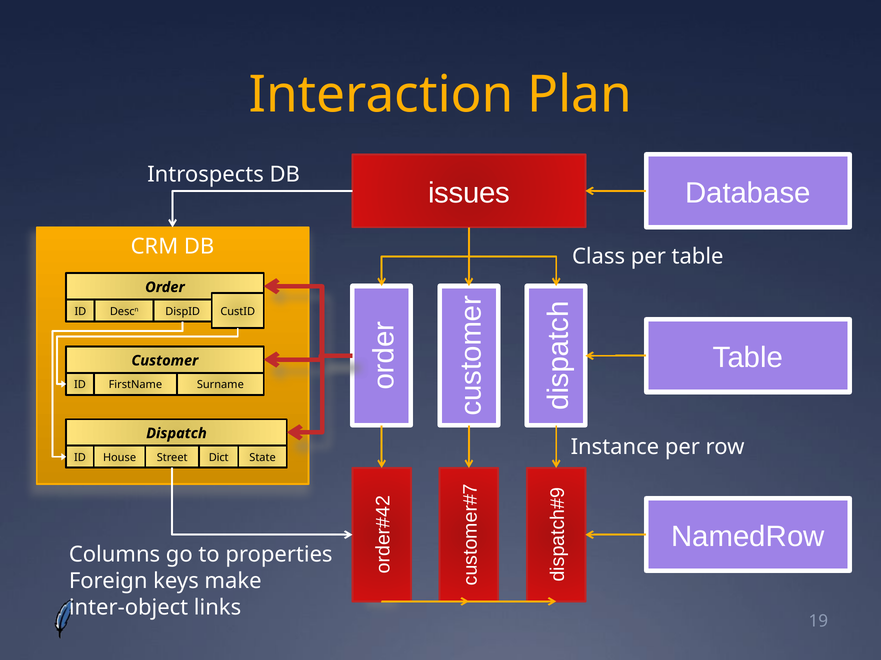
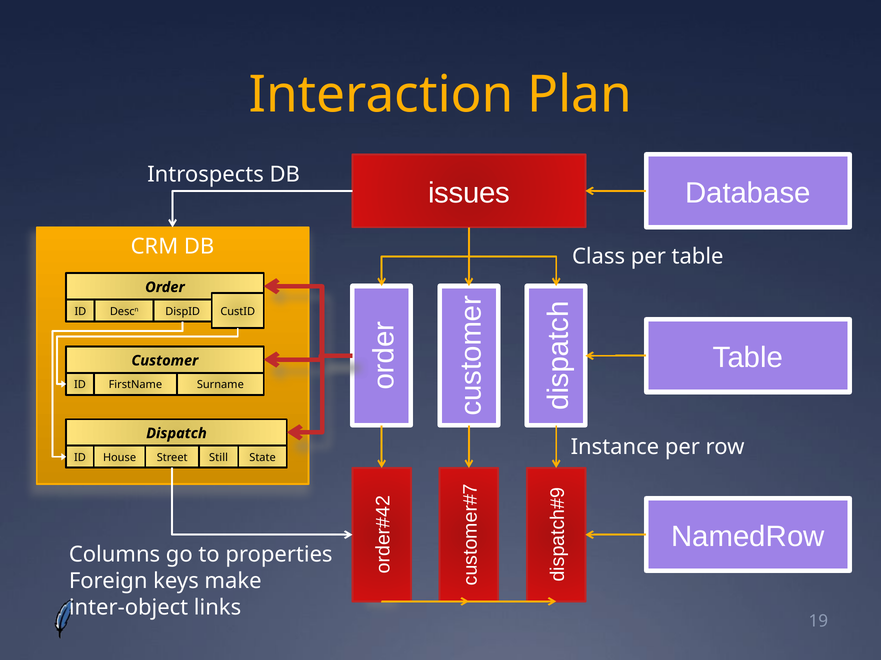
Dict: Dict -> Still (219, 458)
